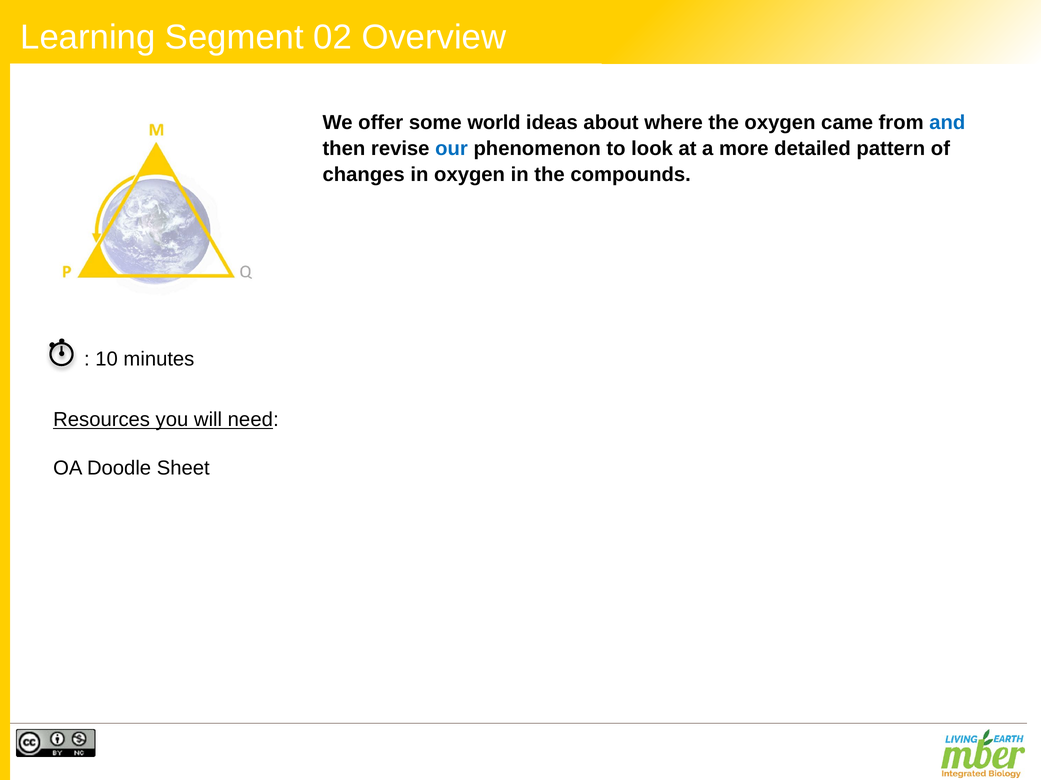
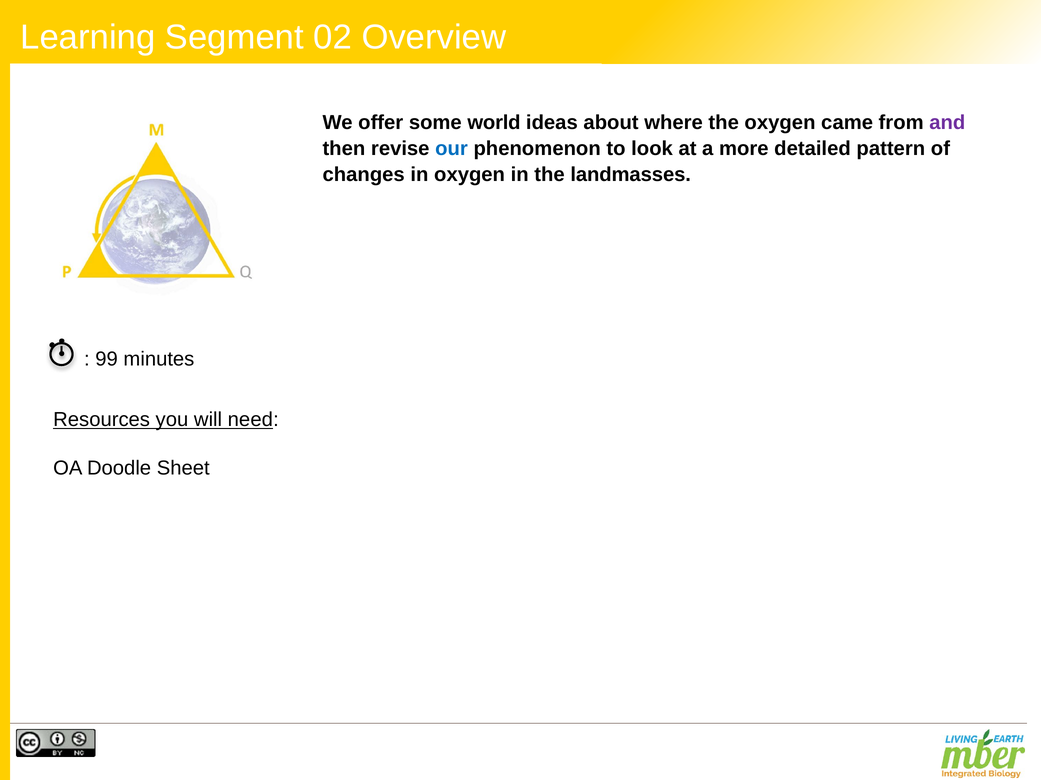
and colour: blue -> purple (947, 123)
compounds: compounds -> landmasses (631, 175)
10: 10 -> 99 (107, 359)
